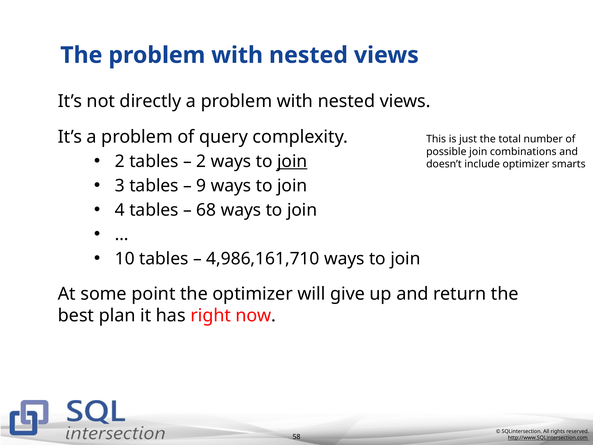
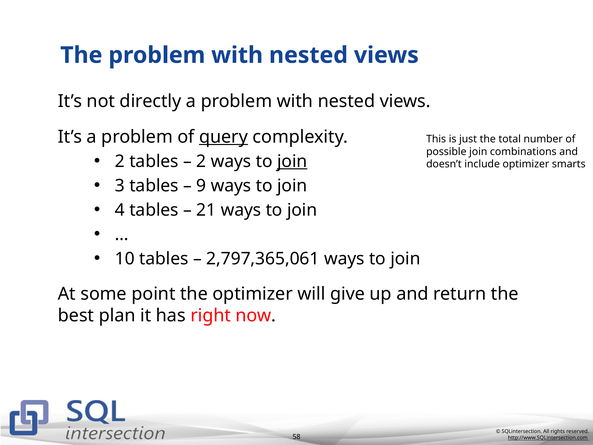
query underline: none -> present (223, 137)
68: 68 -> 21 (206, 210)
4,986,161,710: 4,986,161,710 -> 2,797,365,061 (263, 259)
